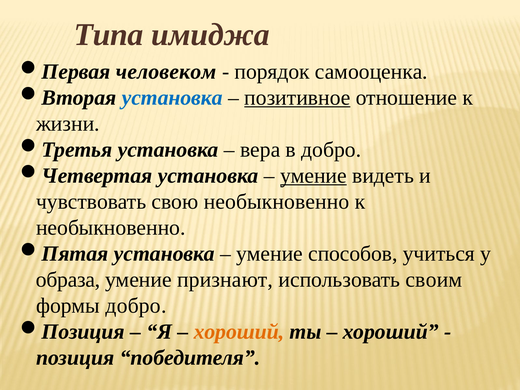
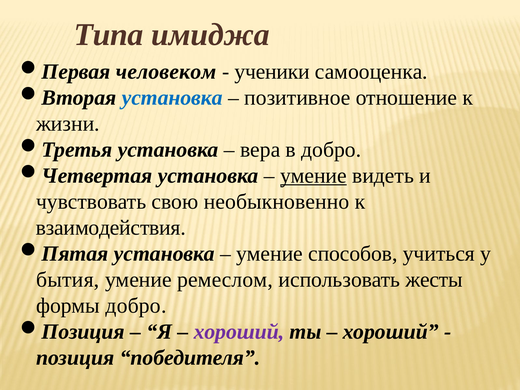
порядок: порядок -> ученики (272, 72)
позитивное underline: present -> none (297, 98)
необыкновенно: необыкновенно -> взаимодействия (111, 228)
образа: образа -> бытия (68, 280)
признают: признают -> ремеслом (225, 280)
своим: своим -> жесты (434, 280)
хороший colour: orange -> purple (239, 332)
